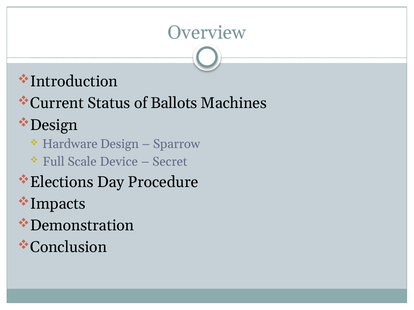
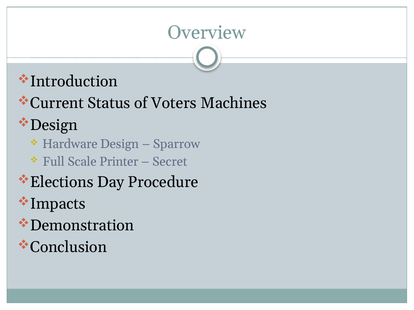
Ballots: Ballots -> Voters (174, 103)
Device: Device -> Printer (119, 162)
